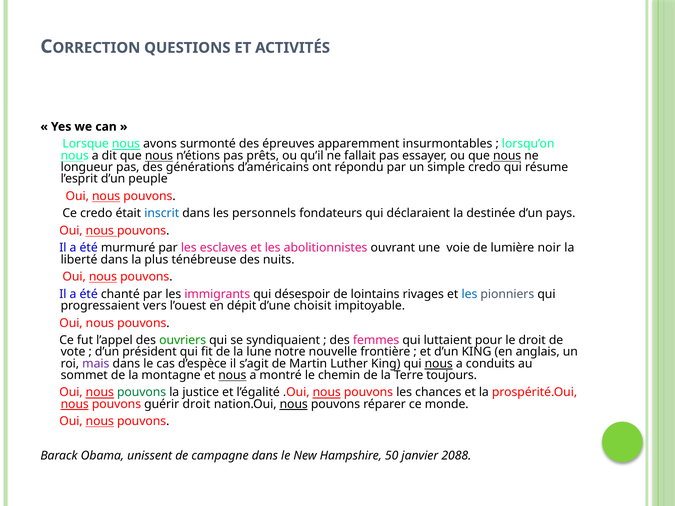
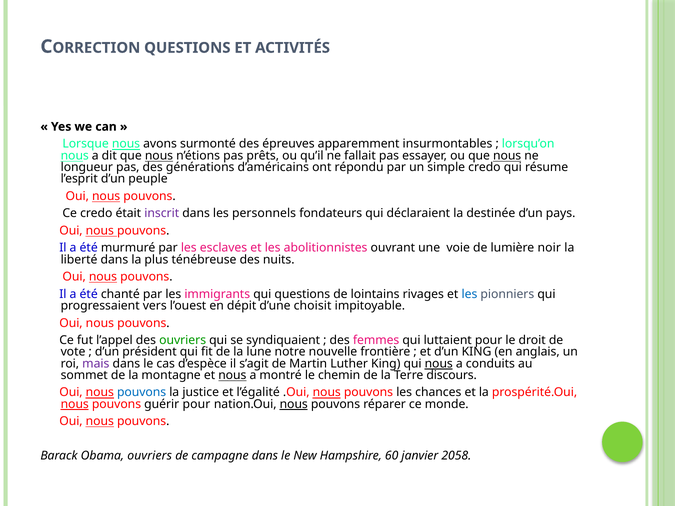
inscrit colour: blue -> purple (162, 213)
qui désespoir: désespoir -> questions (302, 294)
toujours: toujours -> discours (452, 375)
pouvons colour: green -> blue (142, 393)
guérir droit: droit -> pour (196, 404)
Obama unissent: unissent -> ouvriers (150, 456)
50: 50 -> 60 (392, 456)
2088: 2088 -> 2058 (456, 456)
